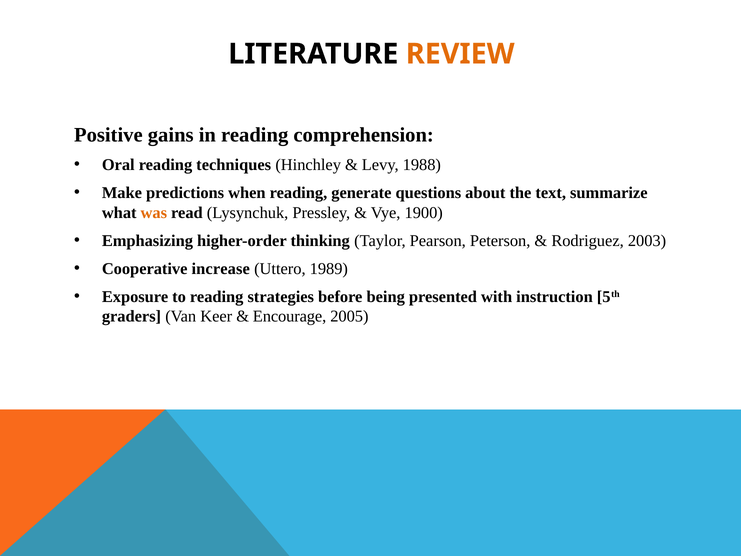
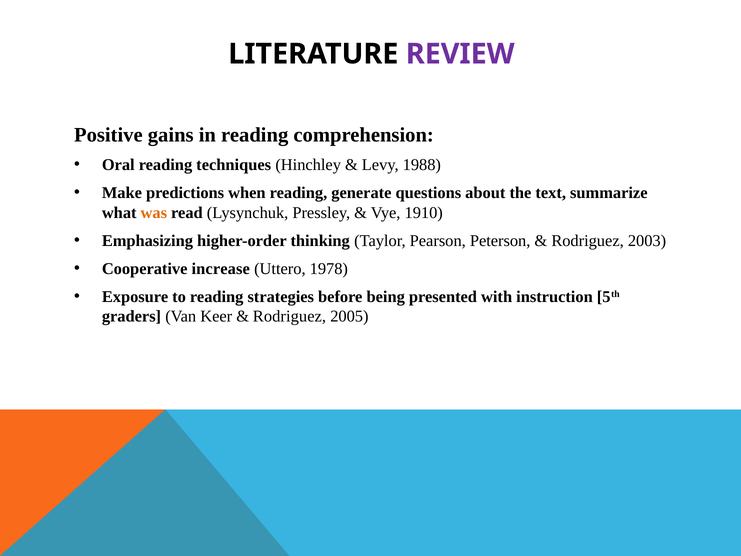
REVIEW colour: orange -> purple (460, 54)
1900: 1900 -> 1910 (424, 213)
1989: 1989 -> 1978 (329, 269)
Encourage: Encourage -> Rodriguez (289, 316)
